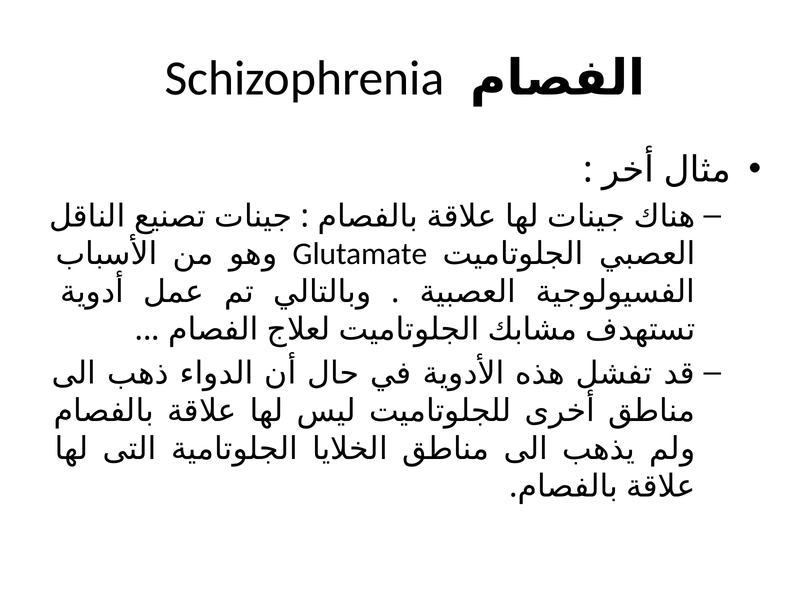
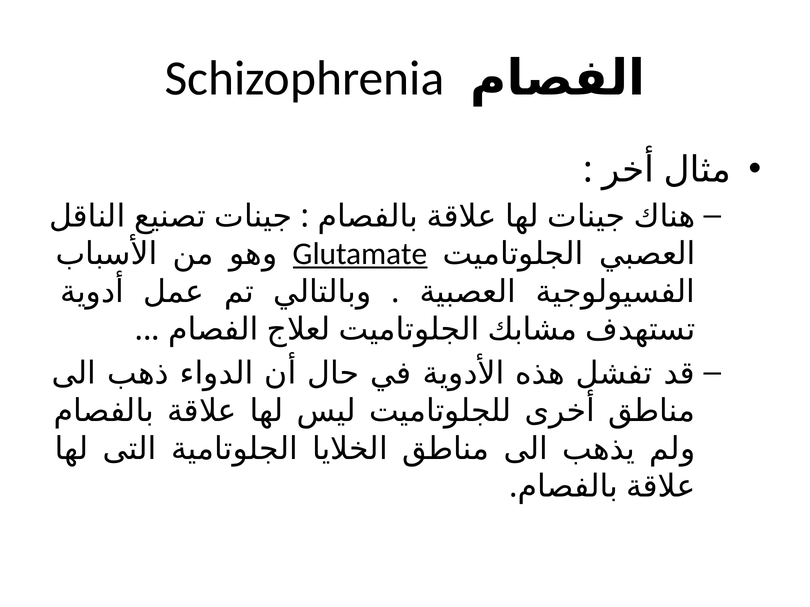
Glutamate underline: none -> present (360, 254)
